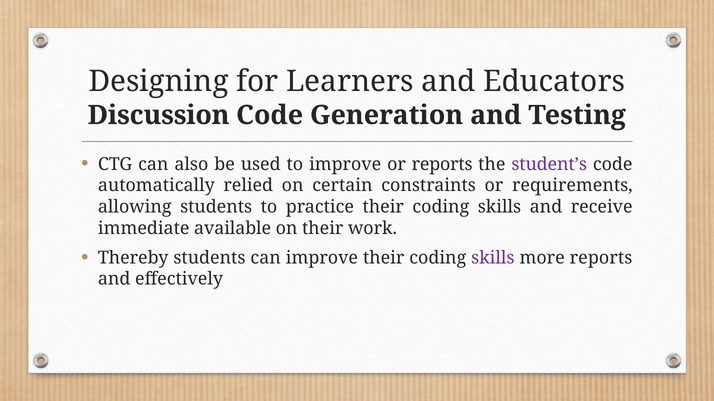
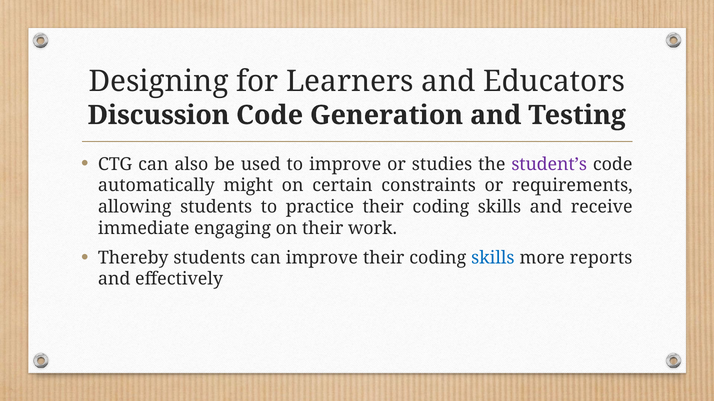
or reports: reports -> studies (442, 164)
relied: relied -> might (248, 186)
available: available -> engaging (233, 229)
skills colour: purple -> blue (493, 258)
